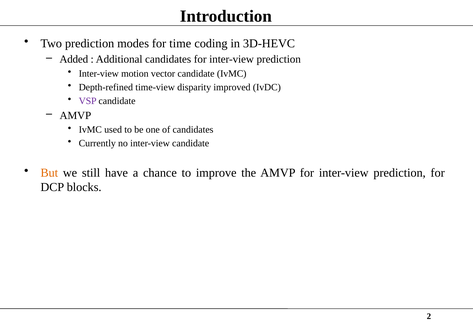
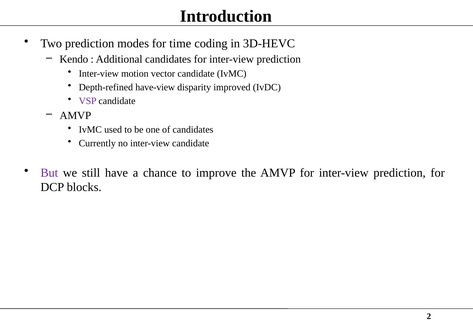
Added: Added -> Kendo (74, 59)
time-view: time-view -> have-view (155, 87)
But colour: orange -> purple (49, 172)
